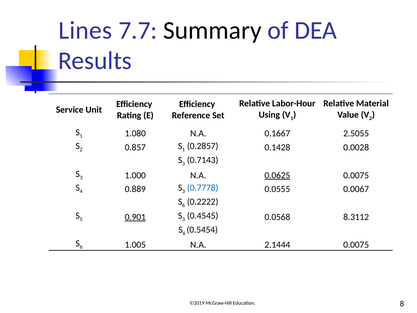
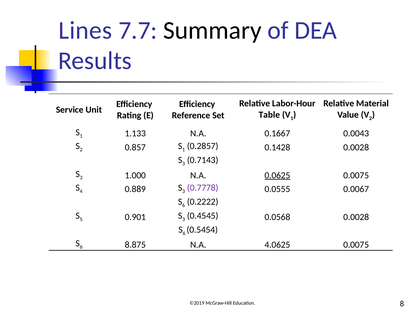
Using: Using -> Table (269, 115)
1.080: 1.080 -> 1.133 (135, 133)
2.5055: 2.5055 -> 0.0043 (356, 133)
0.7778 colour: blue -> purple (203, 188)
0.901 underline: present -> none (135, 217)
0.0568 8.3112: 8.3112 -> 0.0028 (356, 217)
1.005: 1.005 -> 8.875 (135, 245)
2.1444: 2.1444 -> 4.0625 (277, 245)
